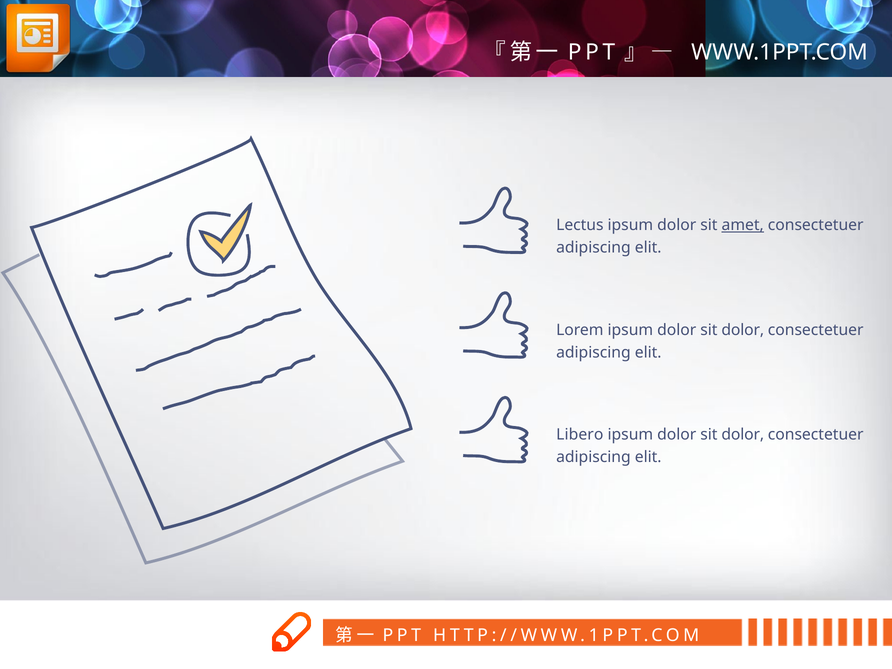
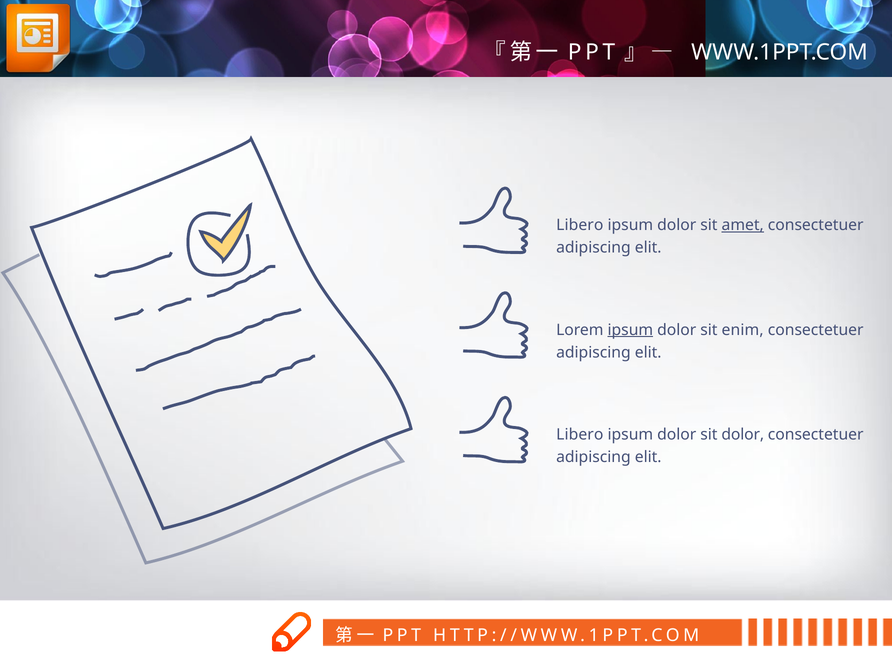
Lectus: Lectus -> Libero (580, 225)
ipsum underline: none -> present (630, 330)
dolor: dolor -> enim (743, 330)
